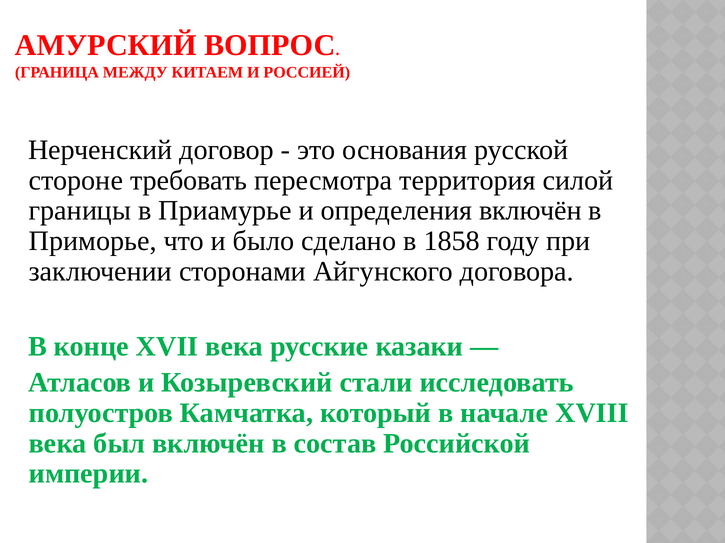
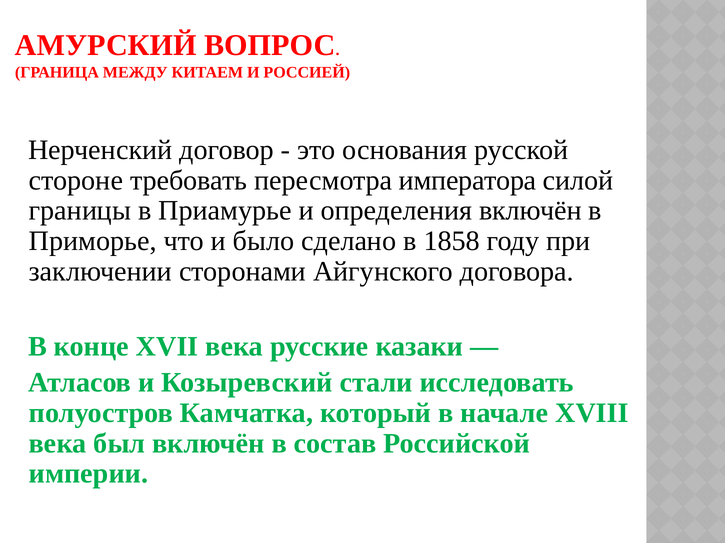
территория: территория -> императора (468, 181)
